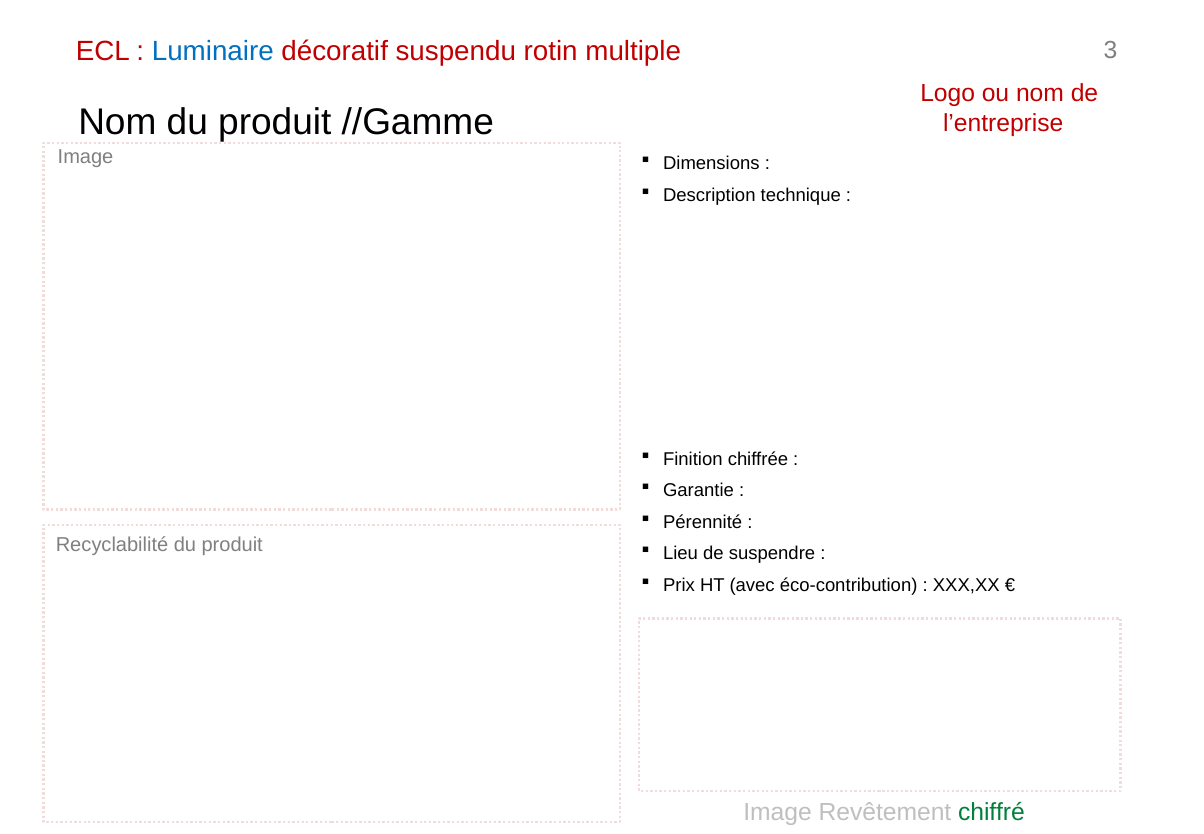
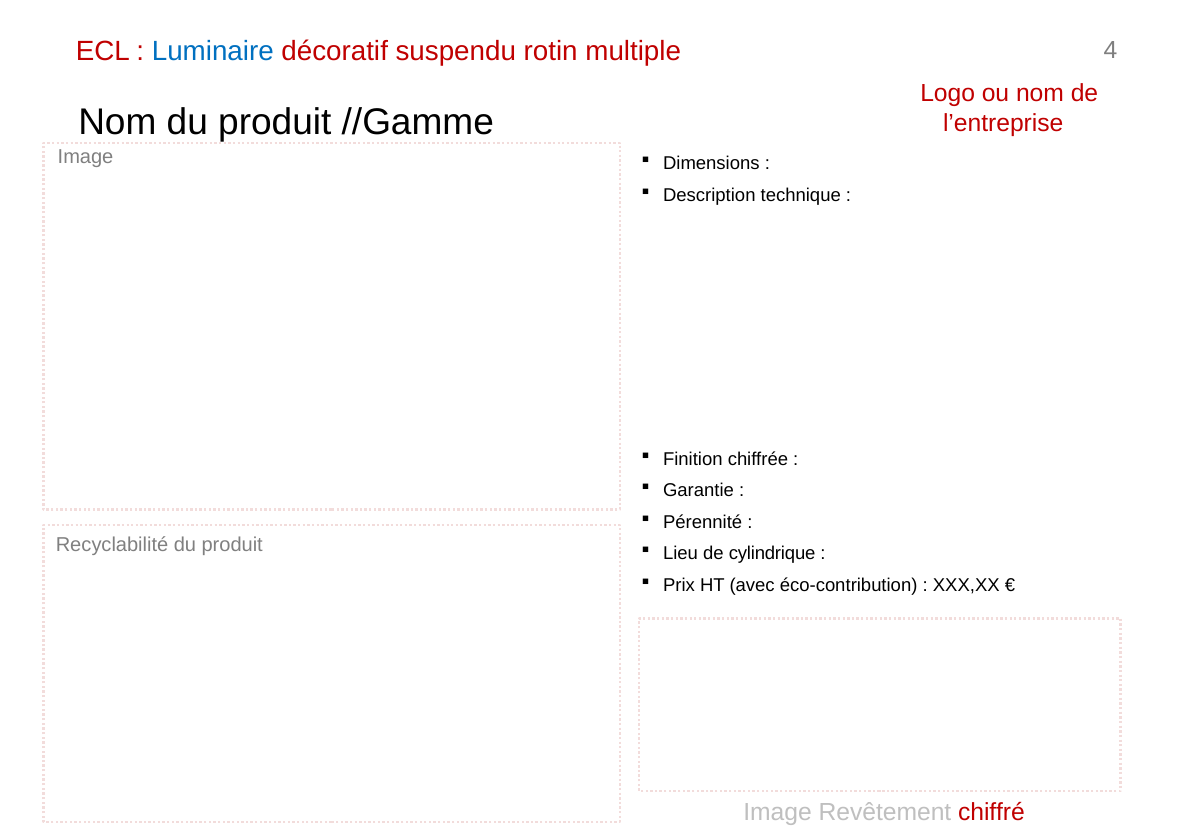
3: 3 -> 4 (1110, 51)
suspendre: suspendre -> cylindrique (772, 553)
chiffré colour: green -> red (991, 812)
